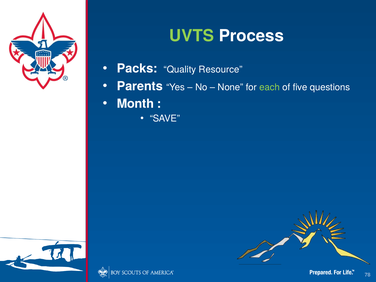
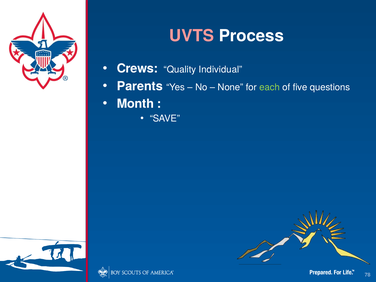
UVTS colour: light green -> pink (192, 36)
Packs: Packs -> Crews (137, 69)
Resource: Resource -> Individual (221, 70)
